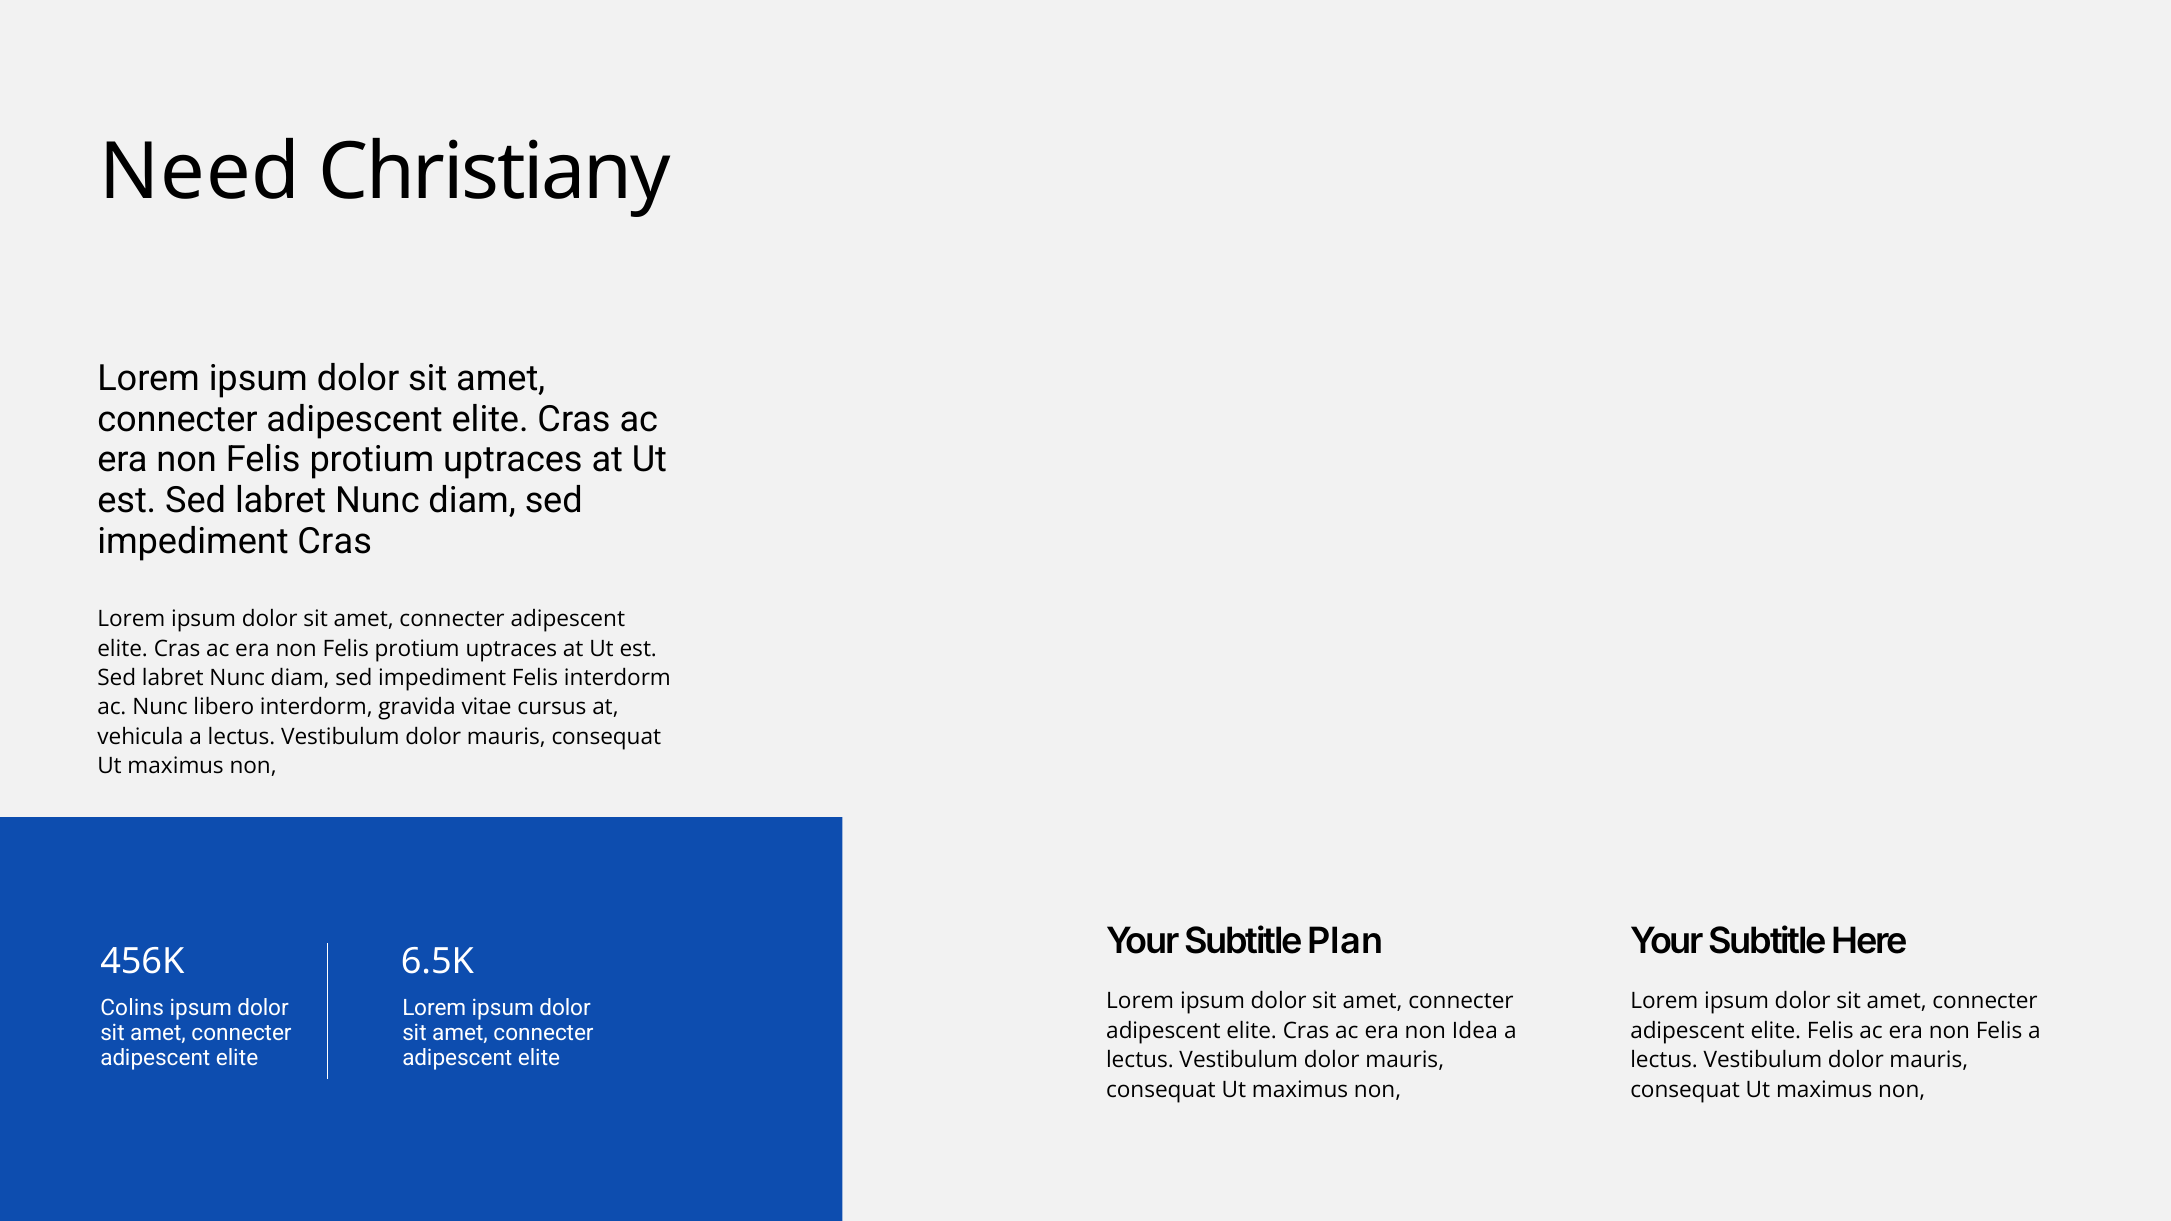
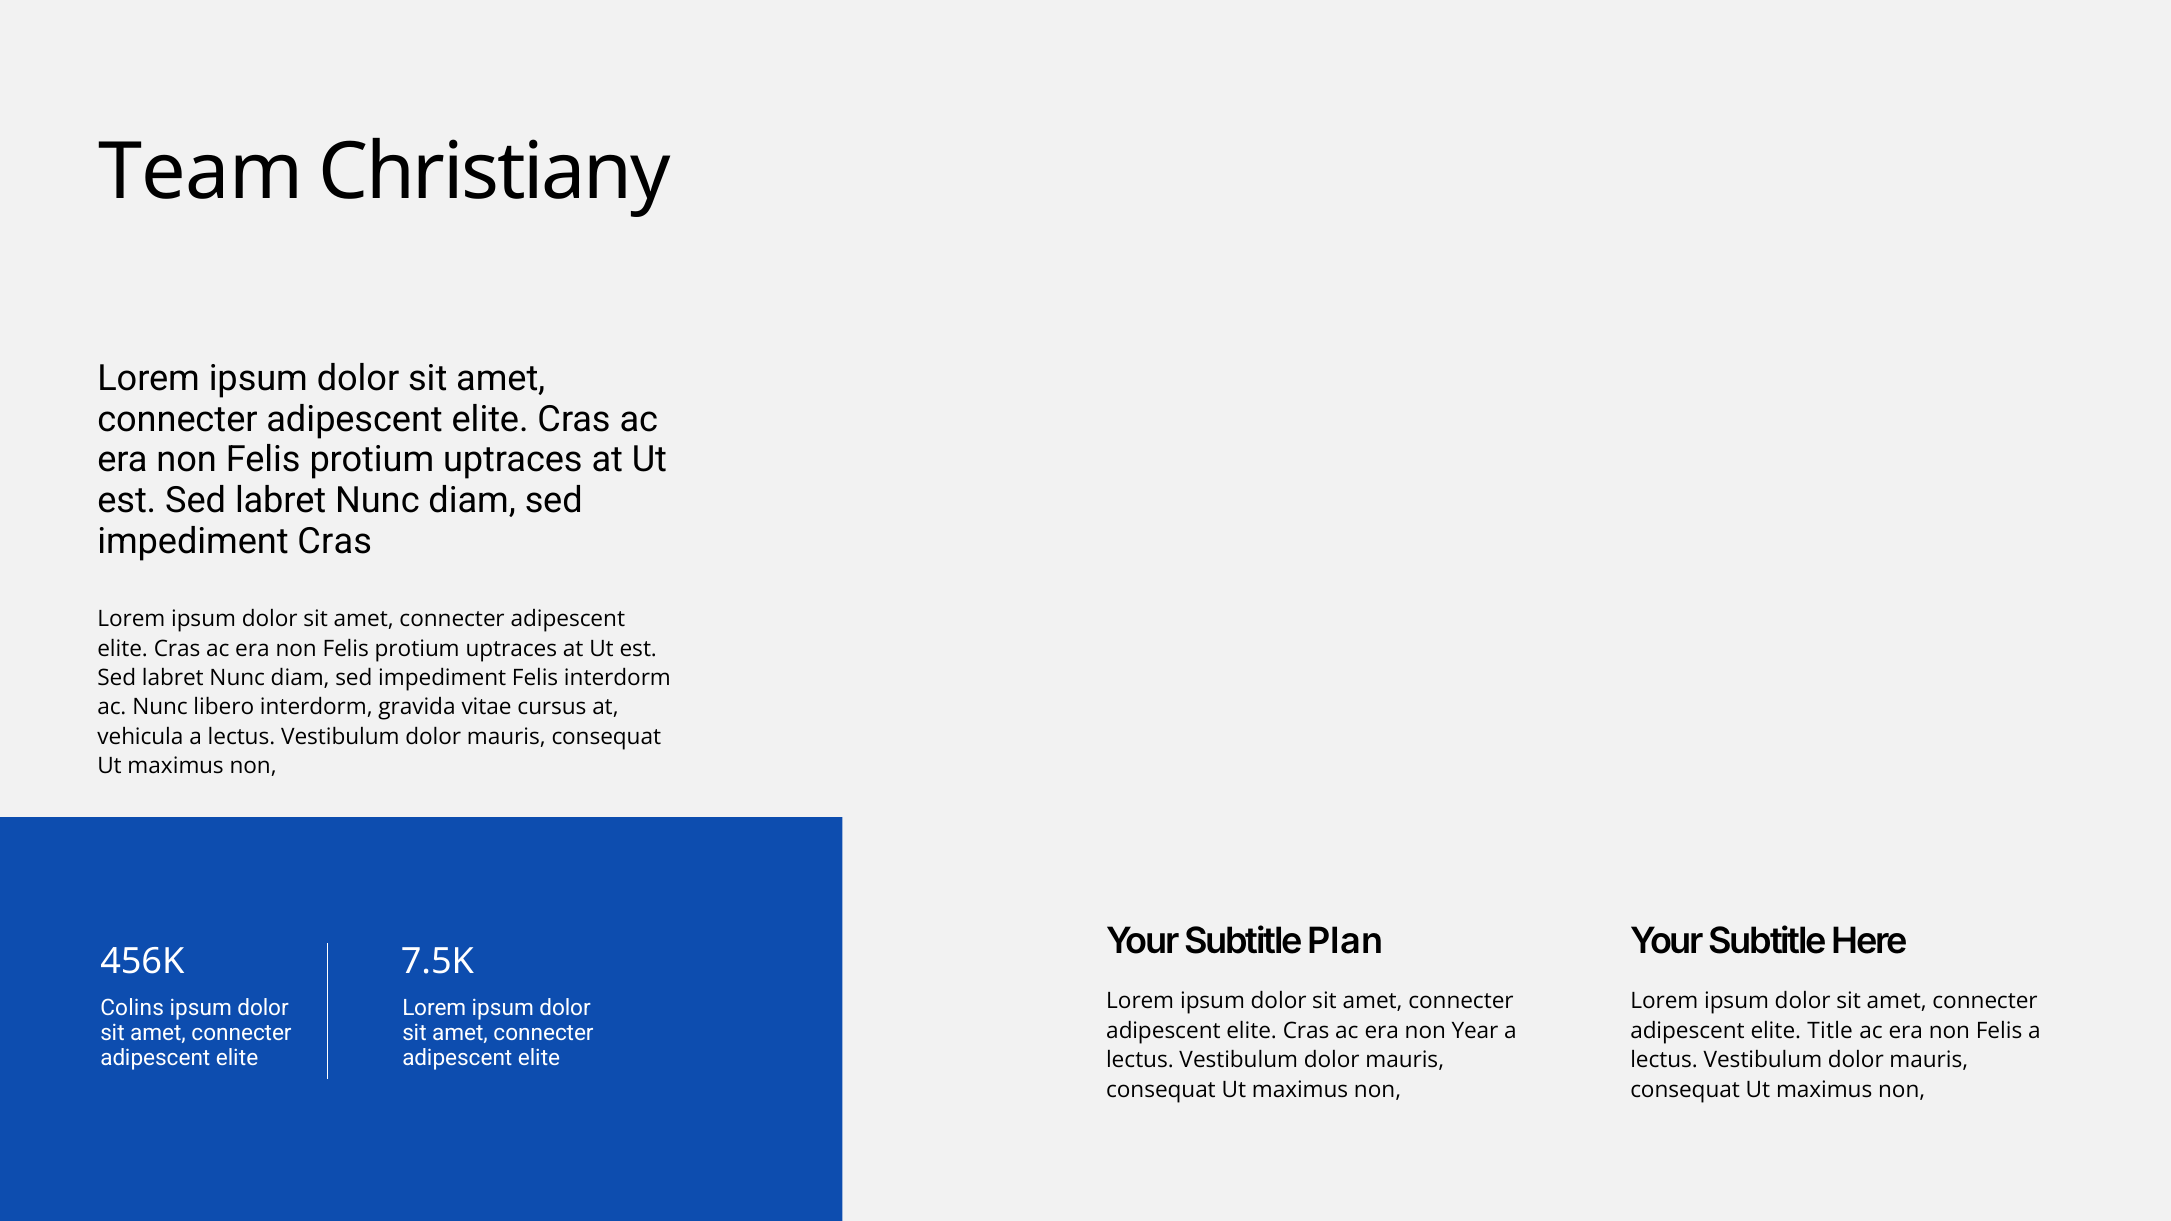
Need: Need -> Team (201, 172)
6.5K: 6.5K -> 7.5K (437, 962)
Idea: Idea -> Year (1475, 1031)
elite Felis: Felis -> Title (1830, 1031)
